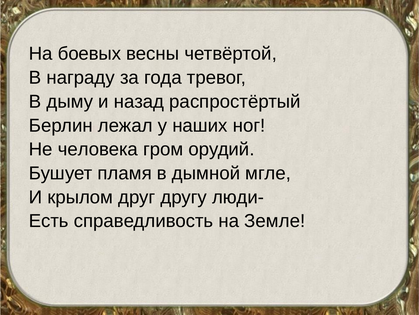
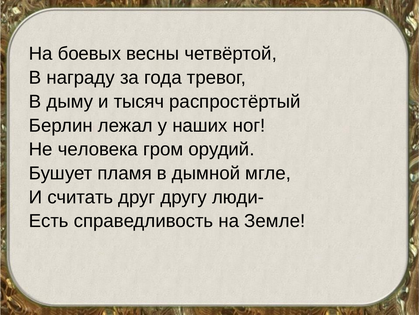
назад: назад -> тысяч (139, 101)
крылом: крылом -> считать (80, 197)
